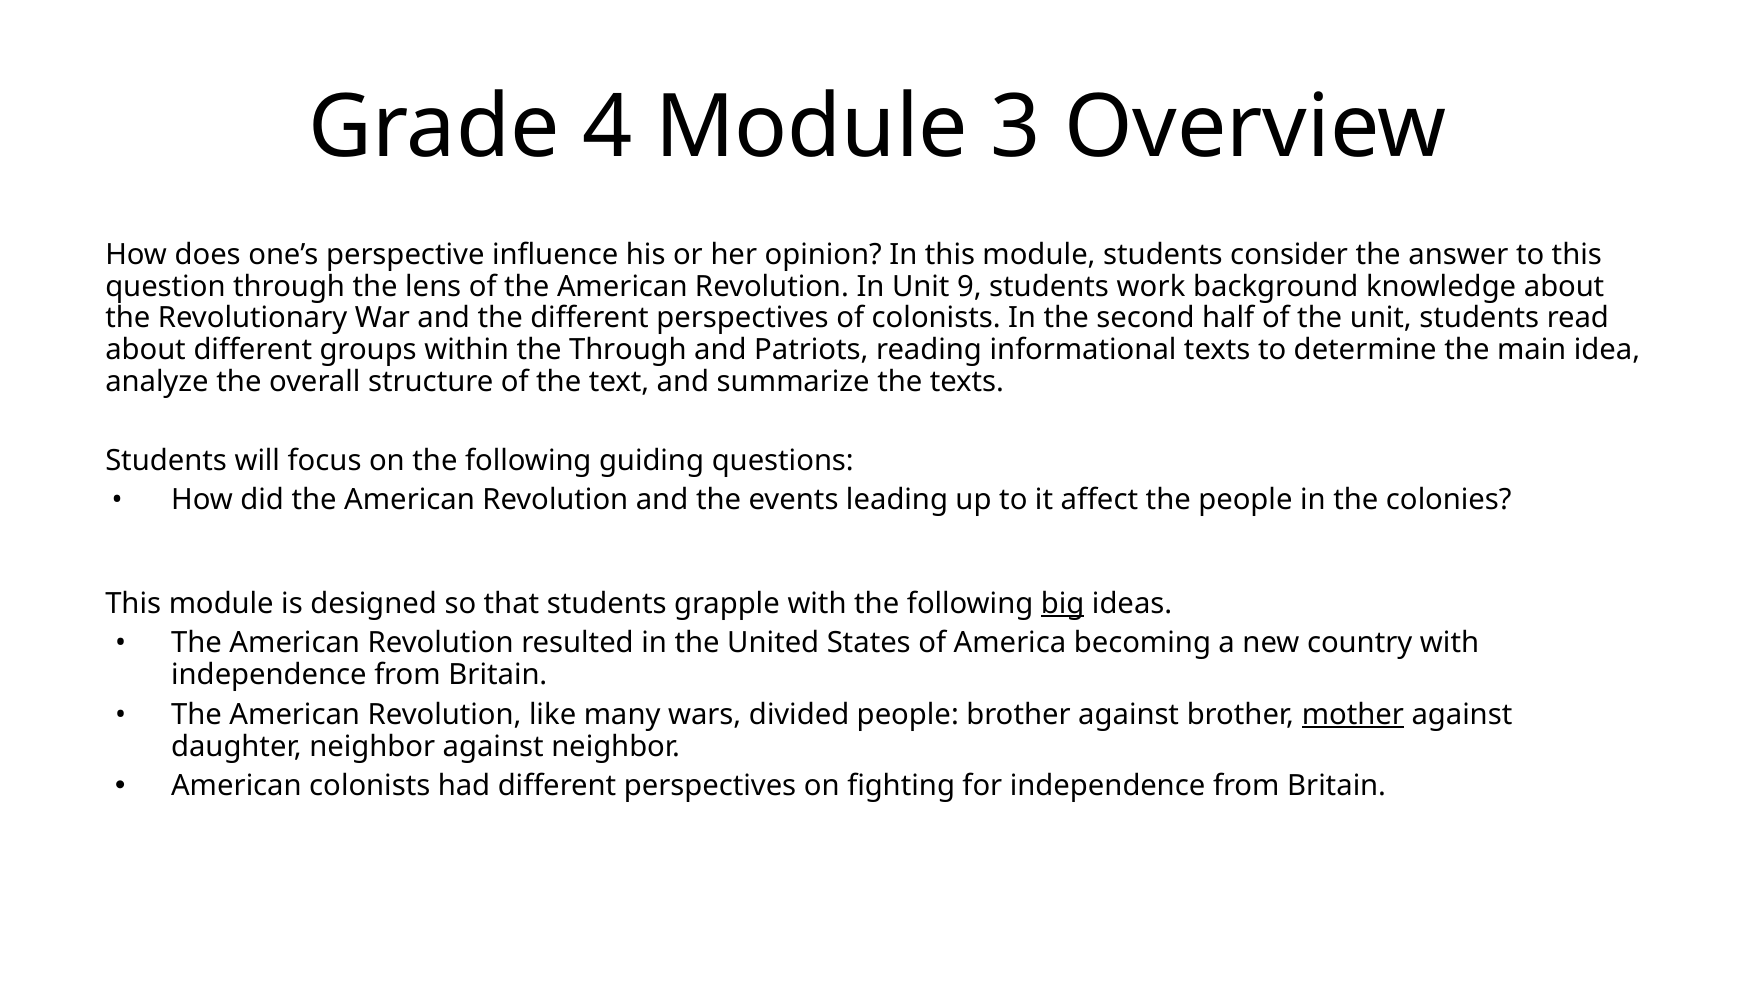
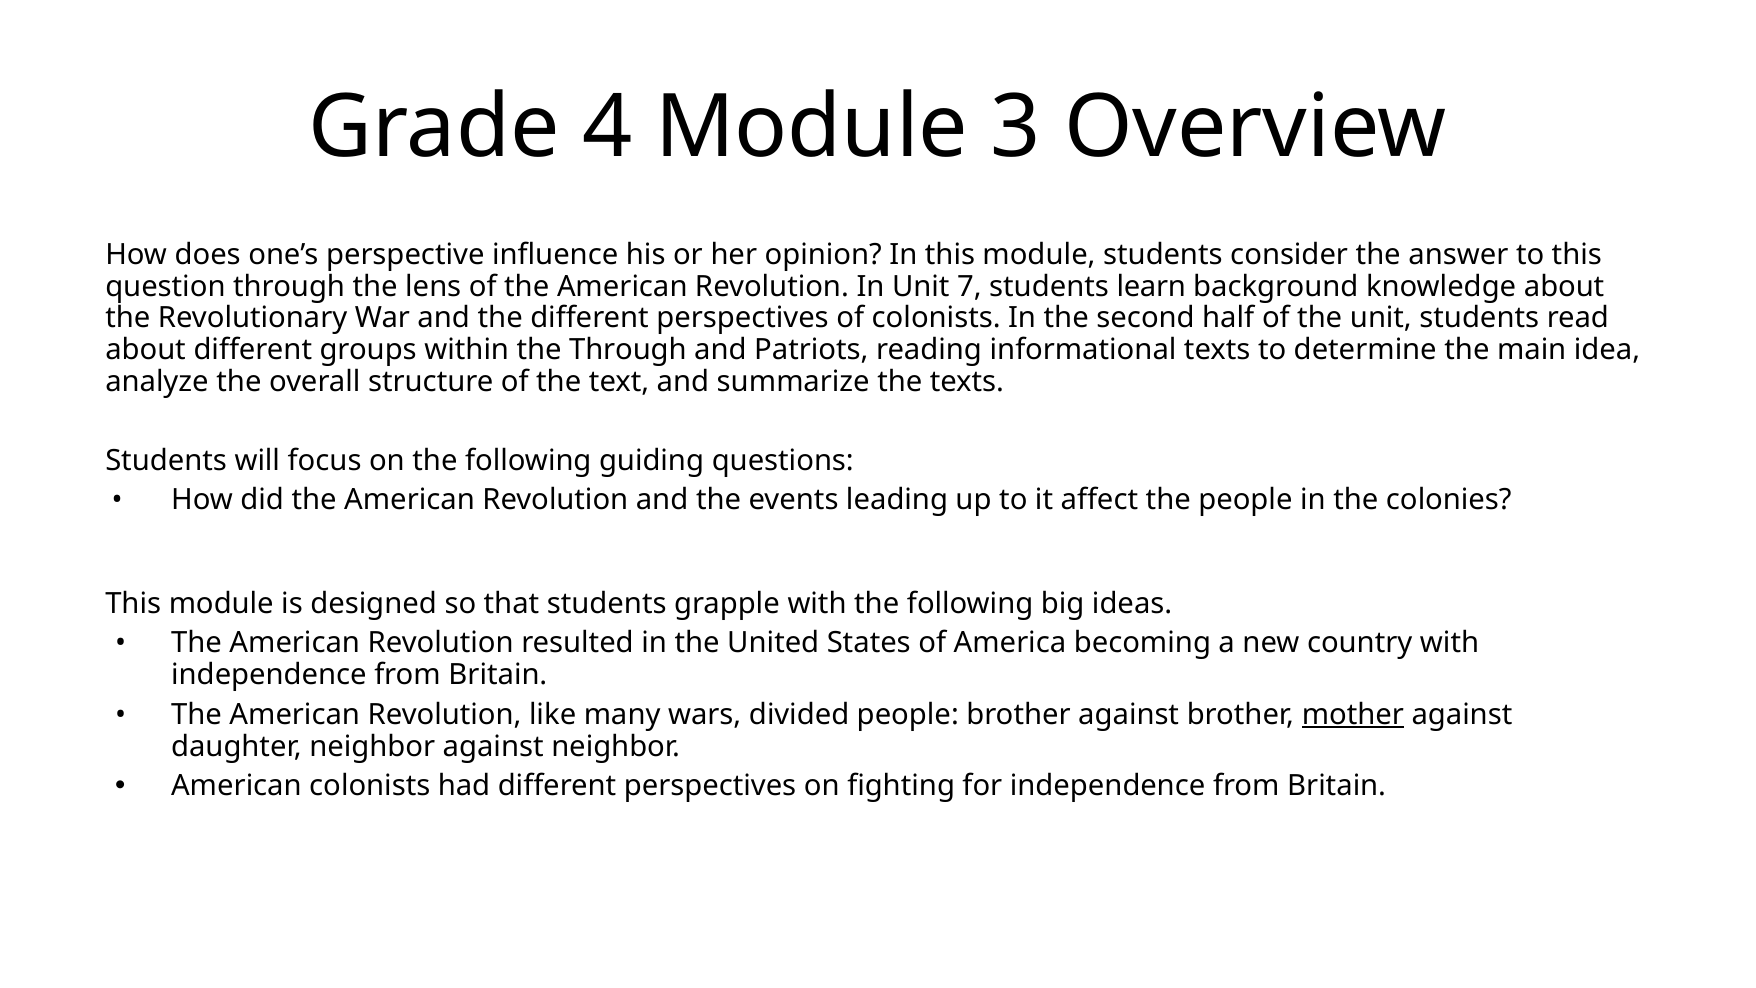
9: 9 -> 7 (969, 287)
work: work -> learn (1151, 287)
big underline: present -> none (1063, 603)
